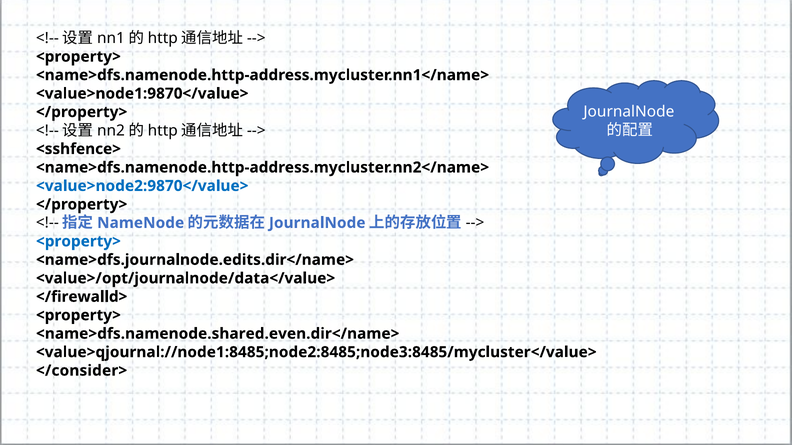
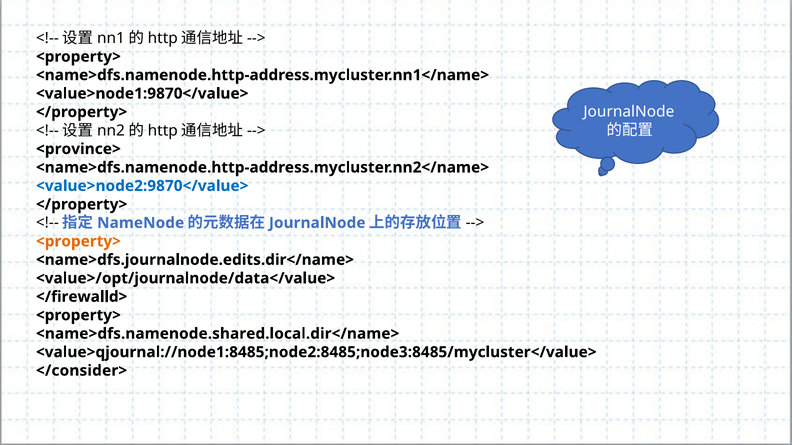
<sshfence>: <sshfence> -> <province> (78, 149)
<property> colour: blue -> orange (78, 242)
<name>dfs.namenode.shared.even.dir</name>: <name>dfs.namenode.shared.even.dir</name> -> <name>dfs.namenode.shared.local.dir</name> (218, 334)
